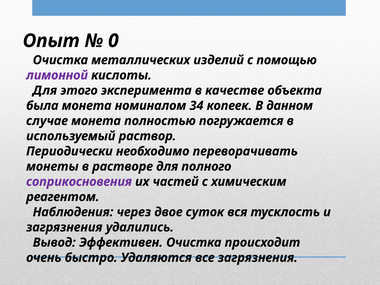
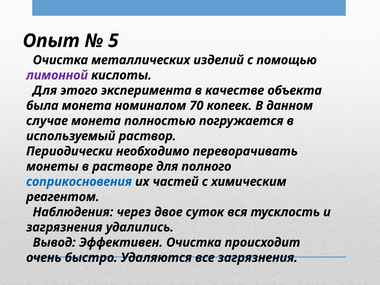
0: 0 -> 5 (113, 41)
34: 34 -> 70 (197, 106)
соприкосновения colour: purple -> blue (79, 182)
